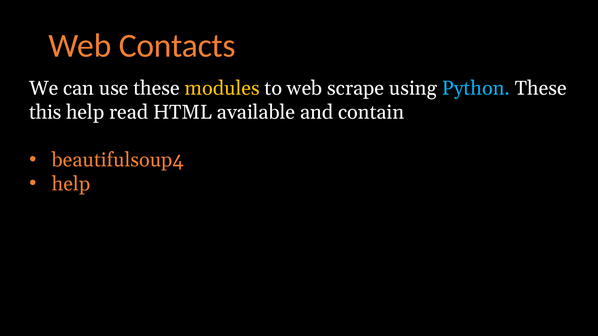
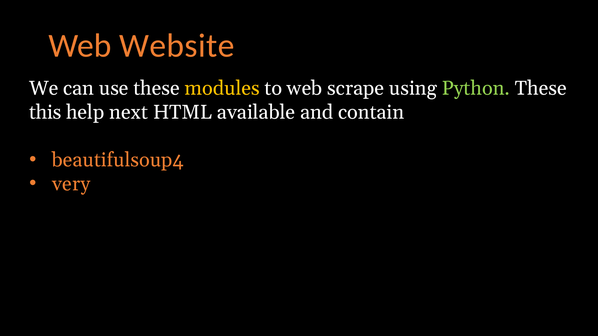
Contacts: Contacts -> Website (177, 46)
Python colour: light blue -> light green (476, 88)
read: read -> next (129, 112)
help: help -> very (71, 184)
